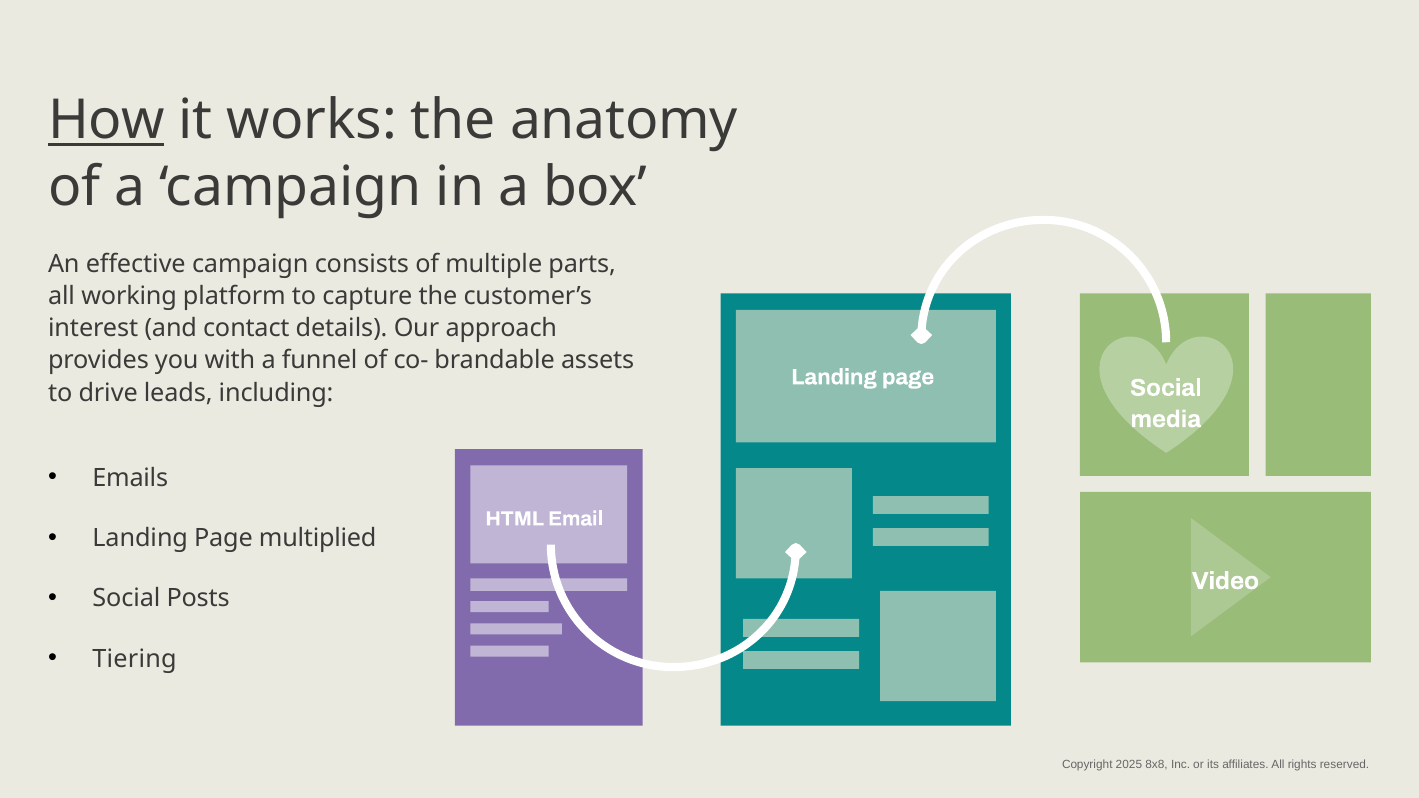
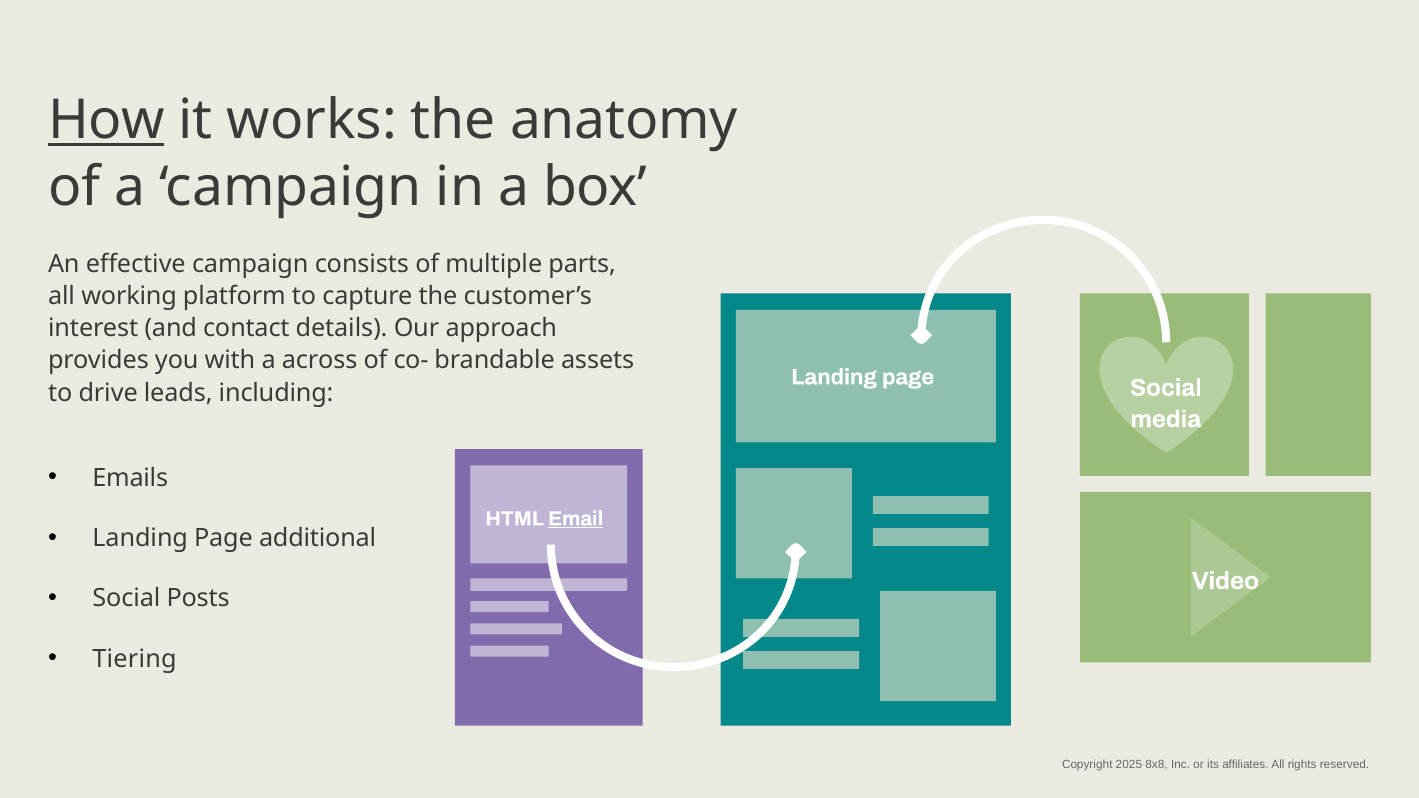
funnel: funnel -> across (320, 361)
Email underline: none -> present (575, 519)
multiplied: multiplied -> additional (318, 538)
